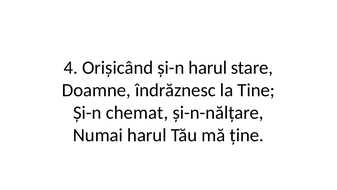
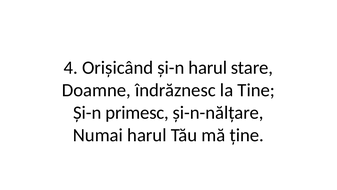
chemat: chemat -> primesc (137, 112)
